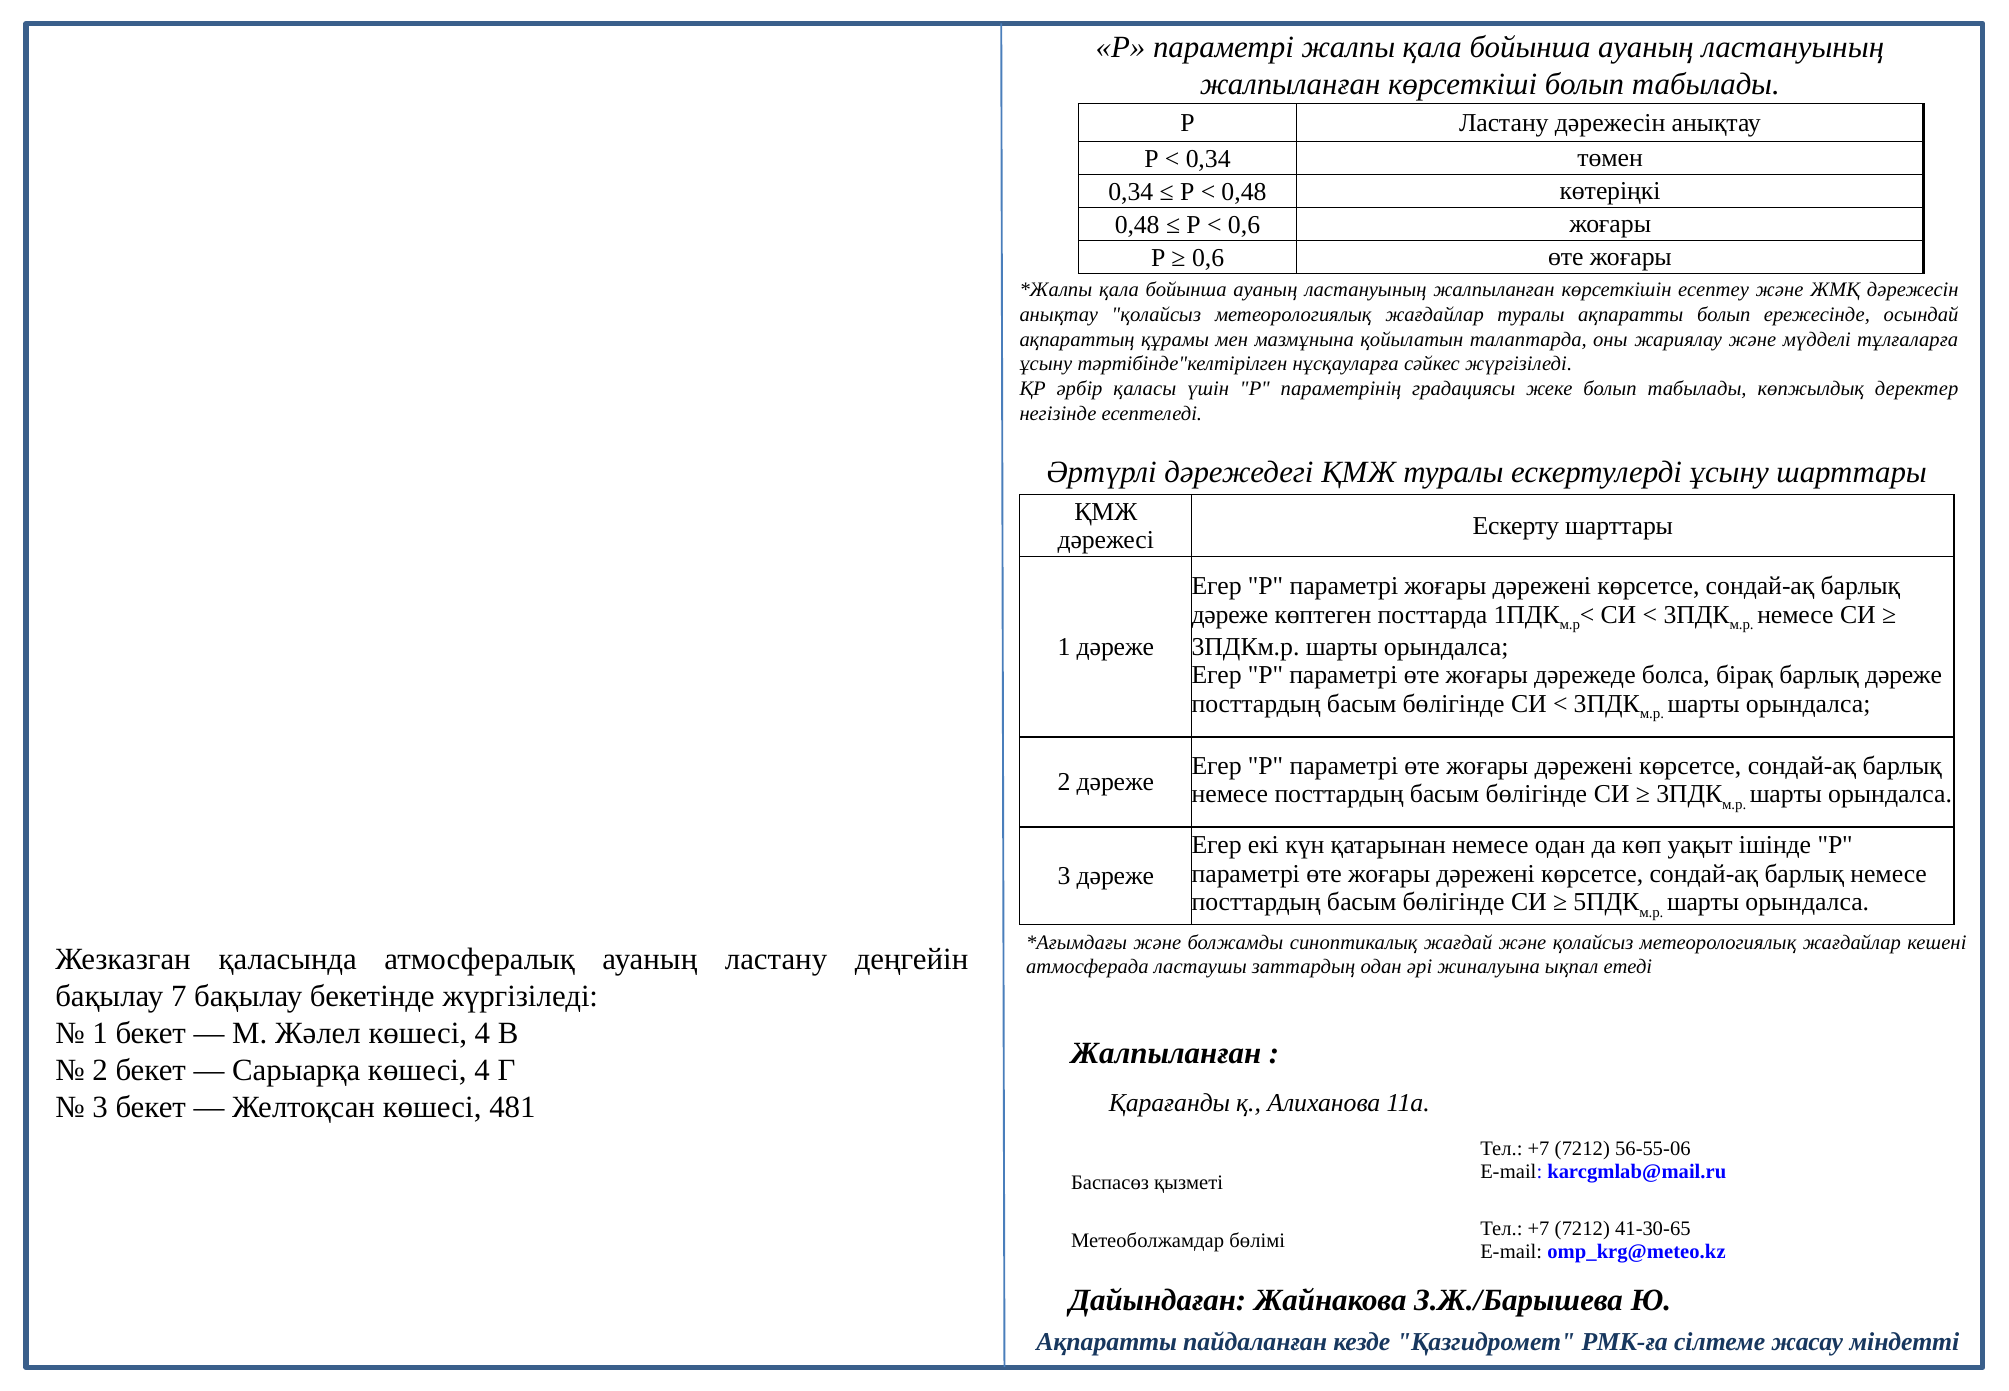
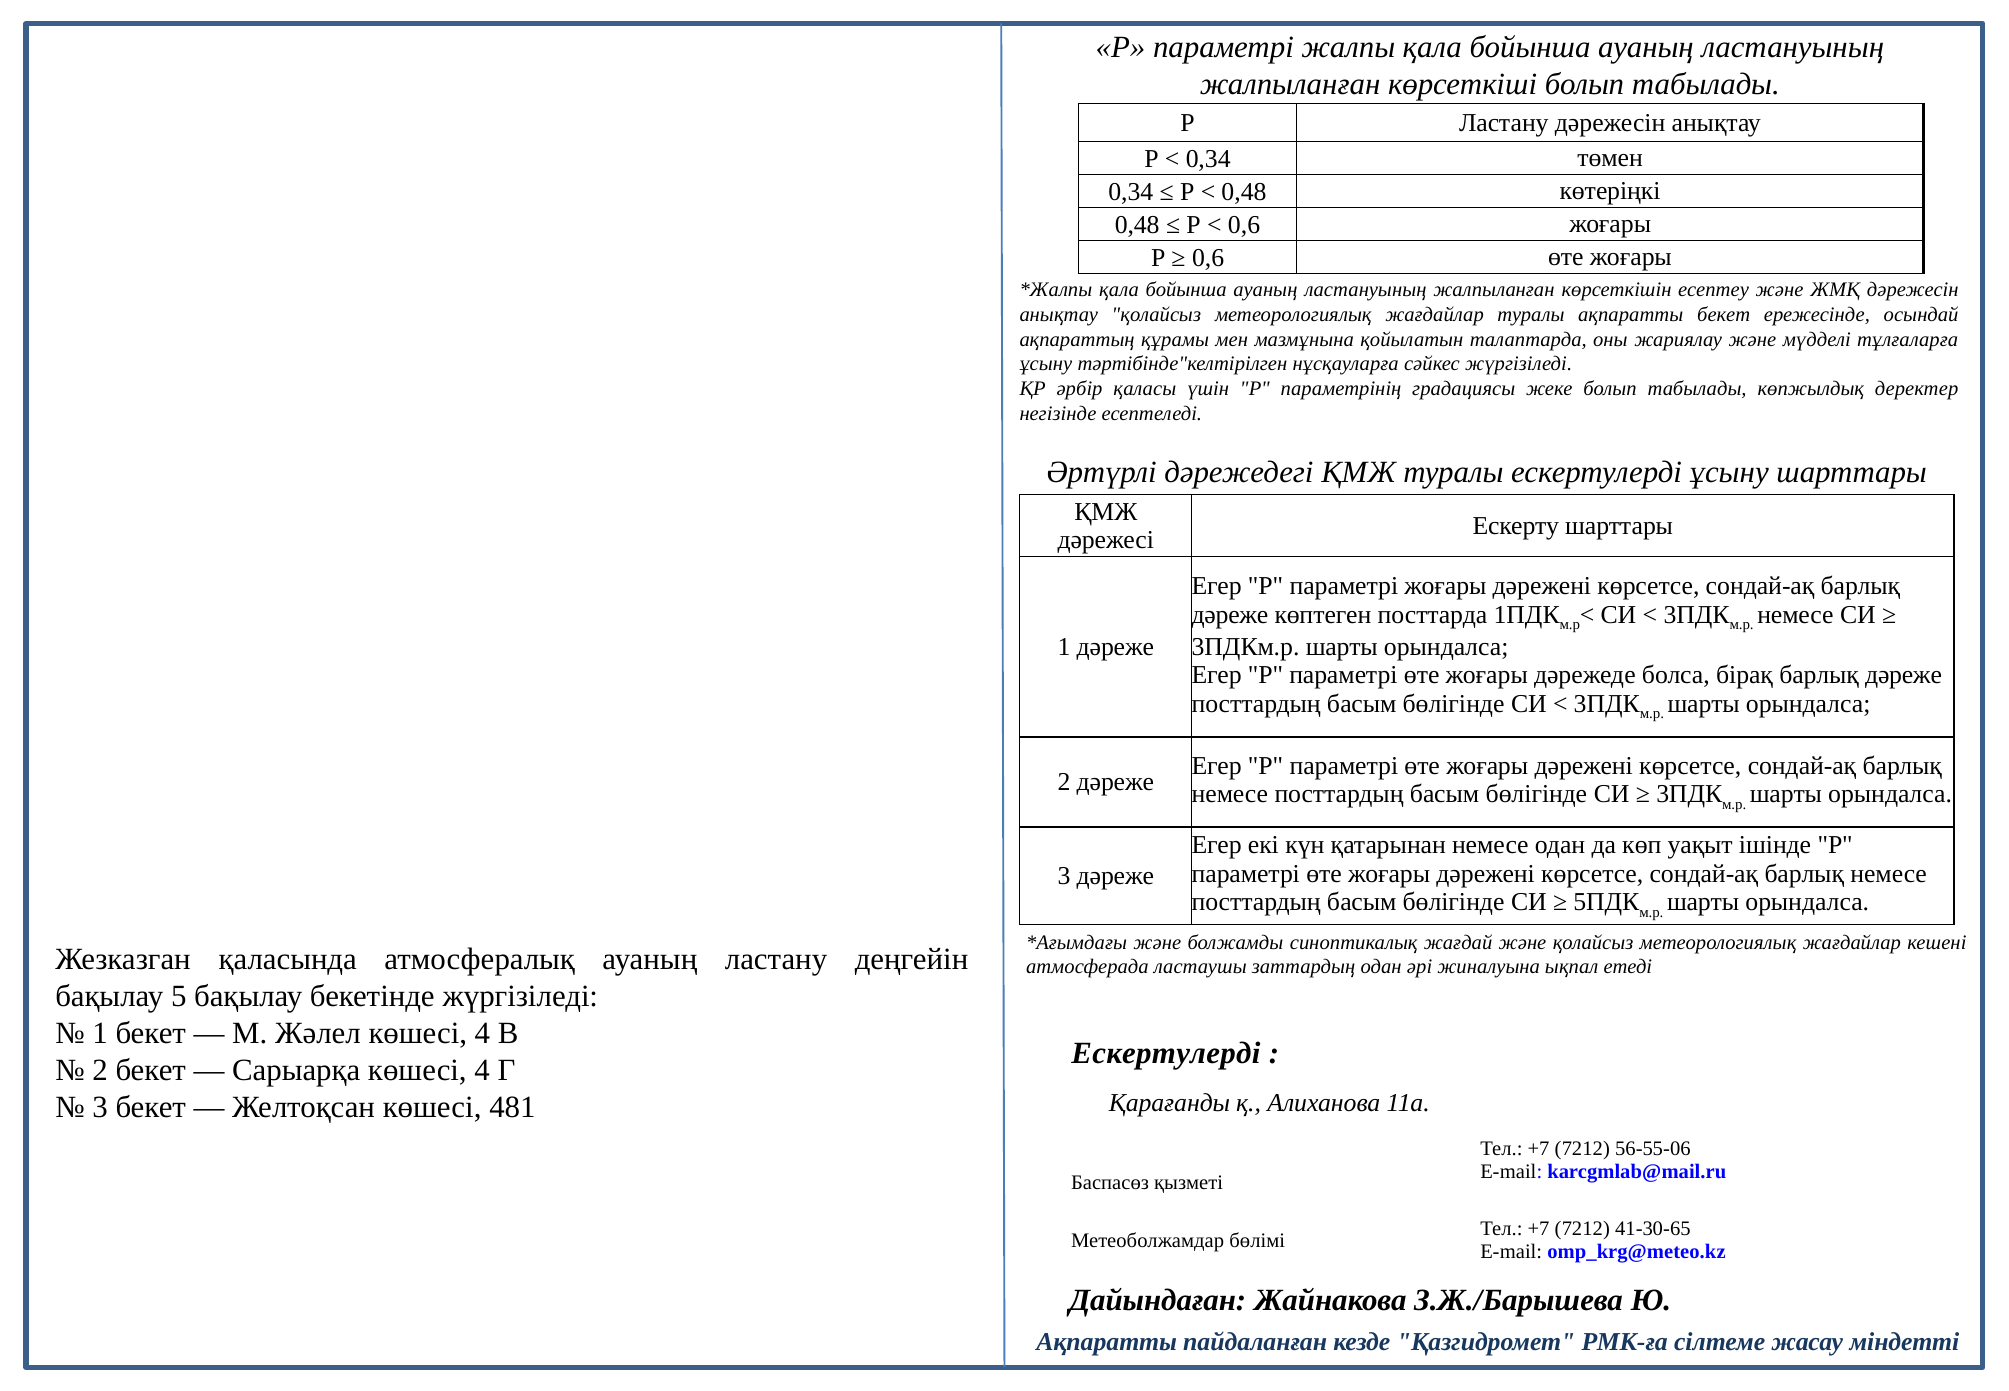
ақпаратты болып: болып -> бекет (1724, 315)
7: 7 -> 5 (179, 996)
Жалпыланған: Жалпыланған -> Ескертулерді (1166, 1054)
